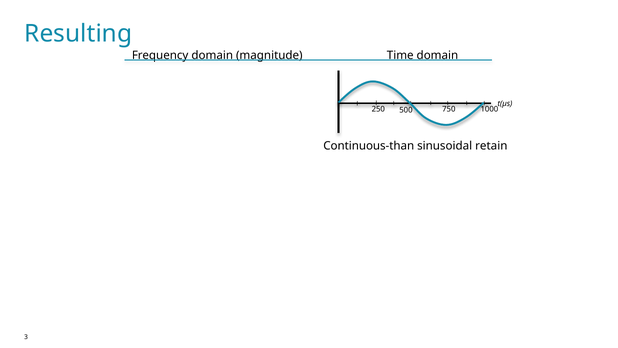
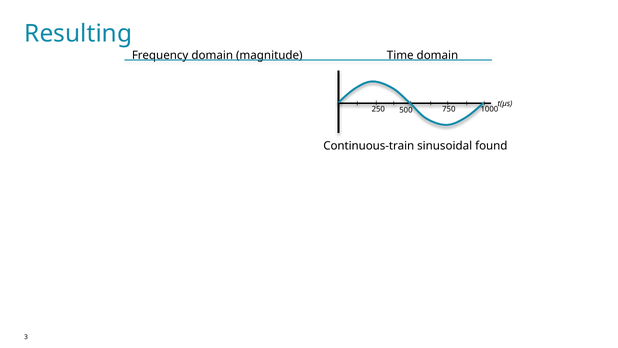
Continuous-than: Continuous-than -> Continuous-train (369, 146)
retain: retain -> found (491, 146)
